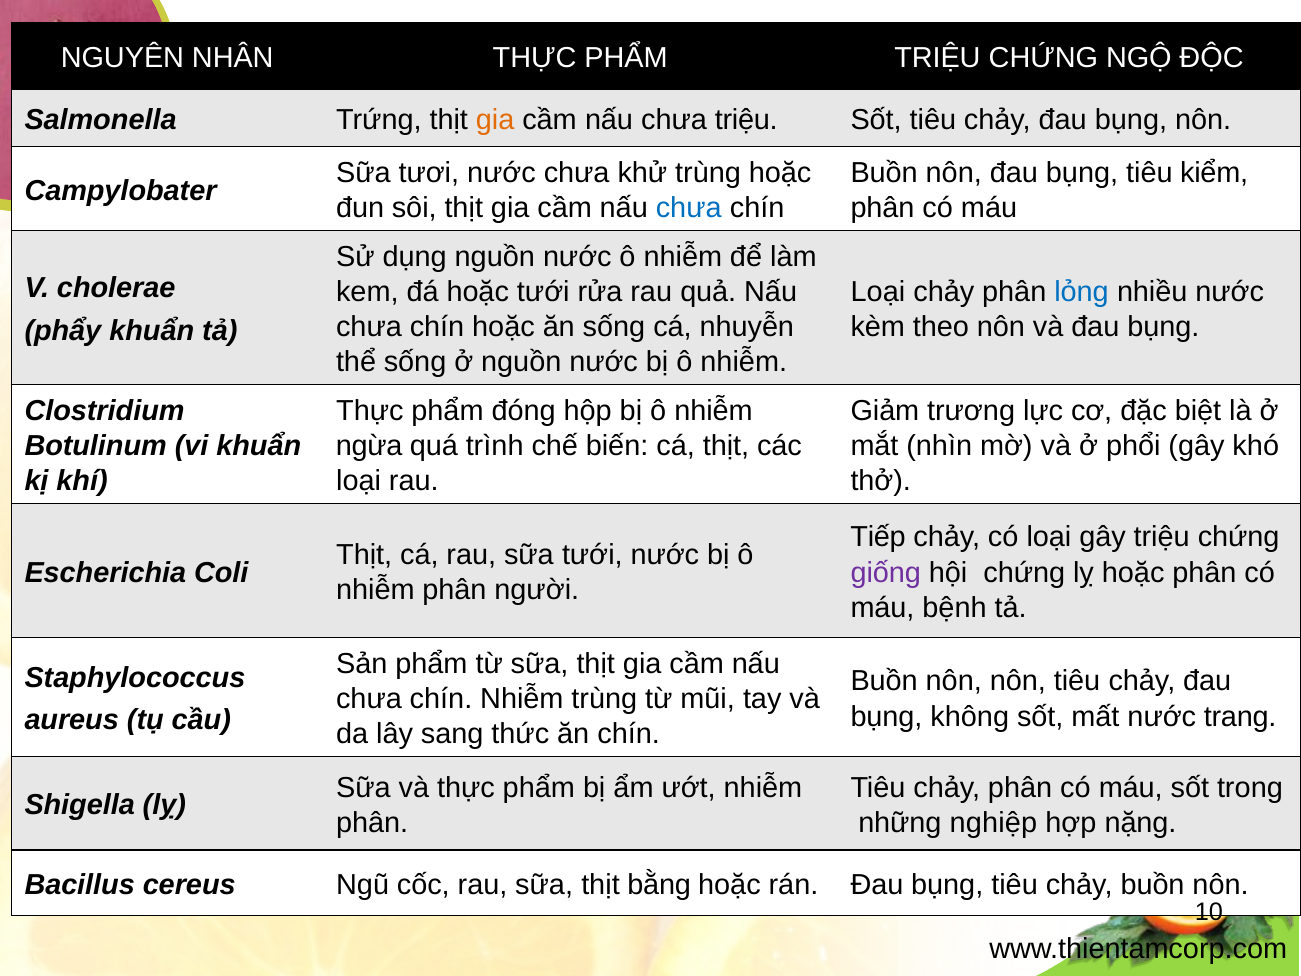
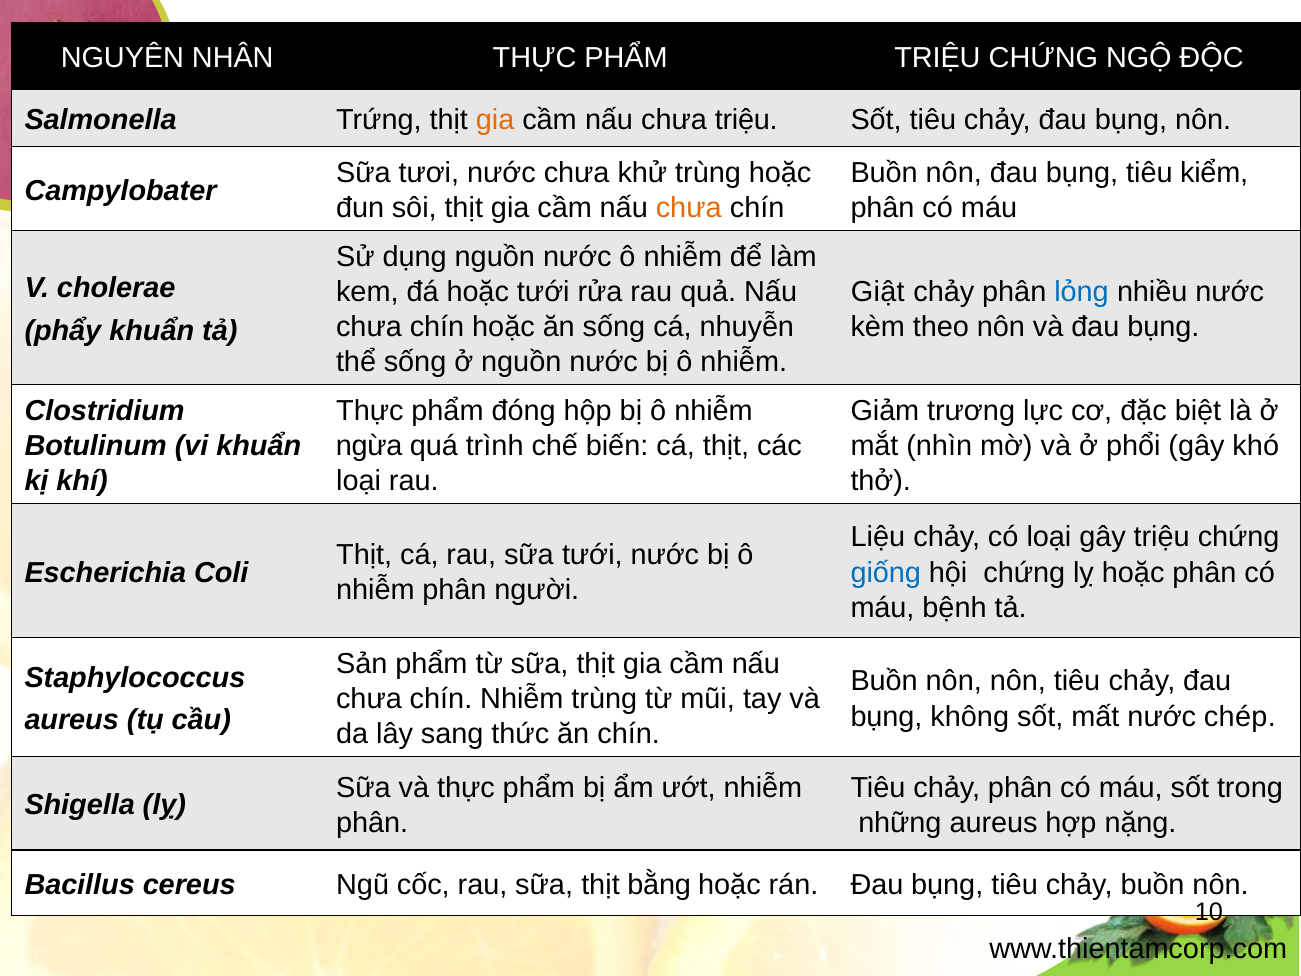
chưa colour: blue -> orange (689, 208)
Loại: Loại -> Giật (878, 292)
Tiếp: Tiếp -> Liệu (878, 537)
giống colour: purple -> blue (886, 572)
trang: trang -> chép (1240, 716)
những nghiệp: nghiệp -> aureus (994, 823)
